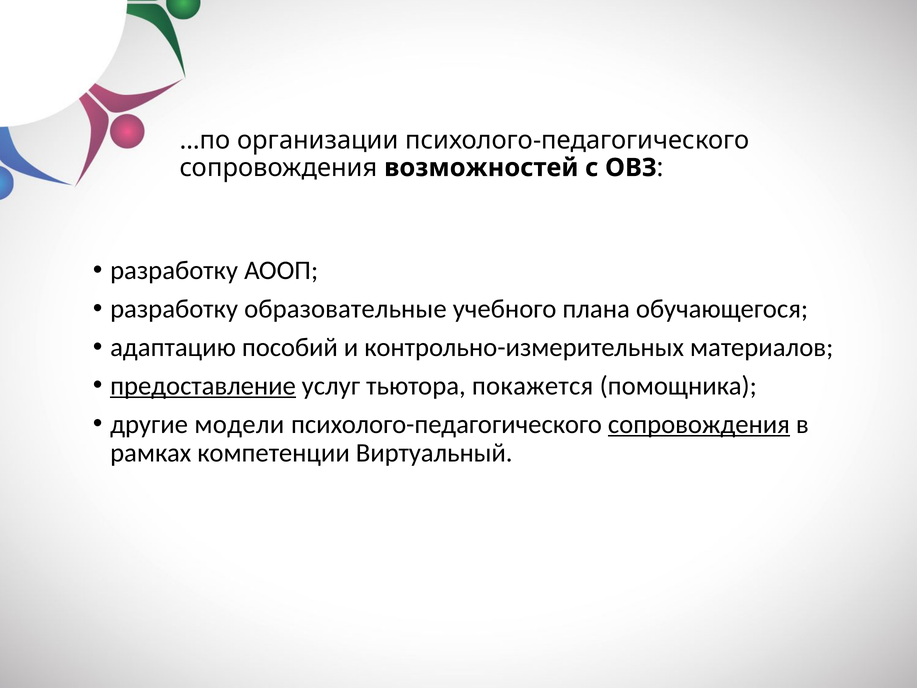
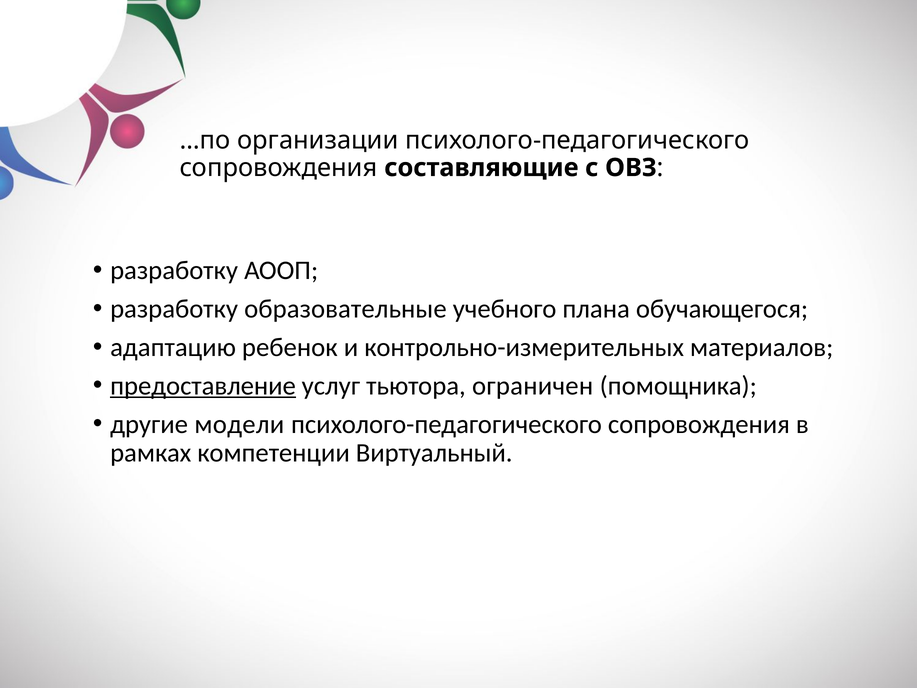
возможностей: возможностей -> составляющие (481, 168)
пособий: пособий -> ребенок (290, 347)
покажется: покажется -> ограничен (533, 386)
сопровождения underline: present -> none (699, 424)
